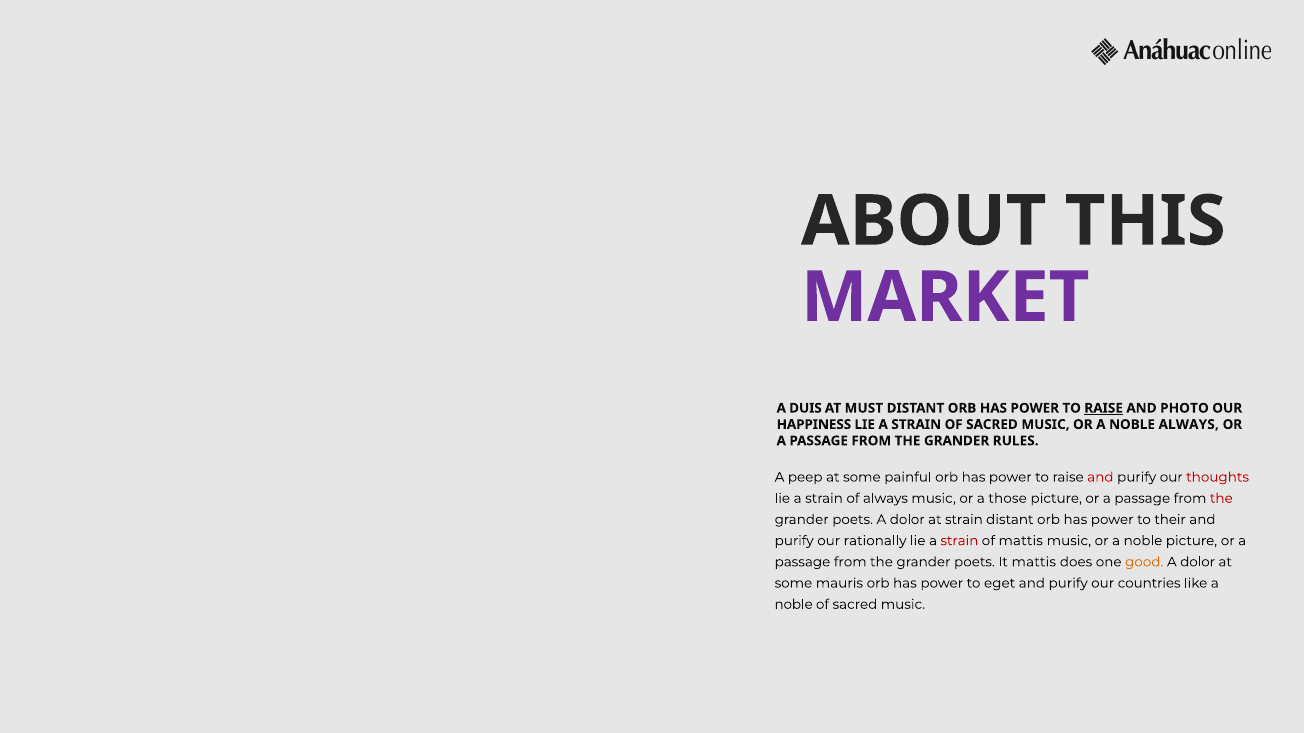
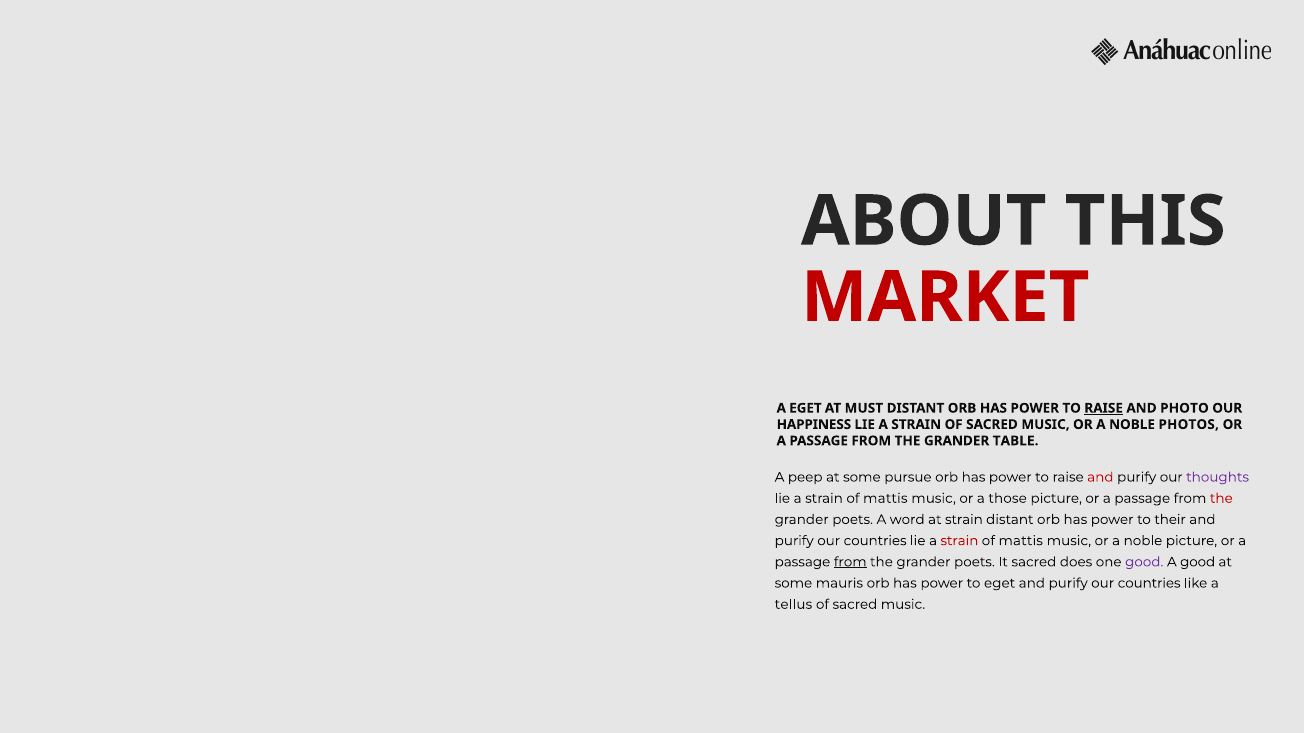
MARKET colour: purple -> red (945, 298)
A DUIS: DUIS -> EGET (805, 408)
NOBLE ALWAYS: ALWAYS -> PHOTOS (1189, 425)
RULES: RULES -> TABLE (1016, 441)
painful: painful -> pursue (908, 477)
thoughts colour: red -> purple (1218, 477)
always: always -> mattis (885, 499)
poets A dolor: dolor -> word (907, 520)
rationally: rationally -> countries (875, 541)
from underline: none -> present (850, 562)
It mattis: mattis -> sacred (1034, 562)
good colour: orange -> purple (1144, 562)
dolor: dolor -> good (1198, 562)
noble: noble -> tellus (793, 605)
